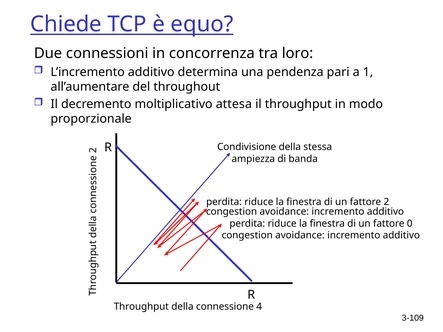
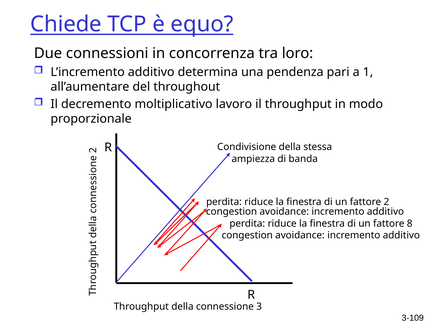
attesa: attesa -> lavoro (234, 104)
0: 0 -> 8 (410, 224)
4: 4 -> 3 (259, 307)
